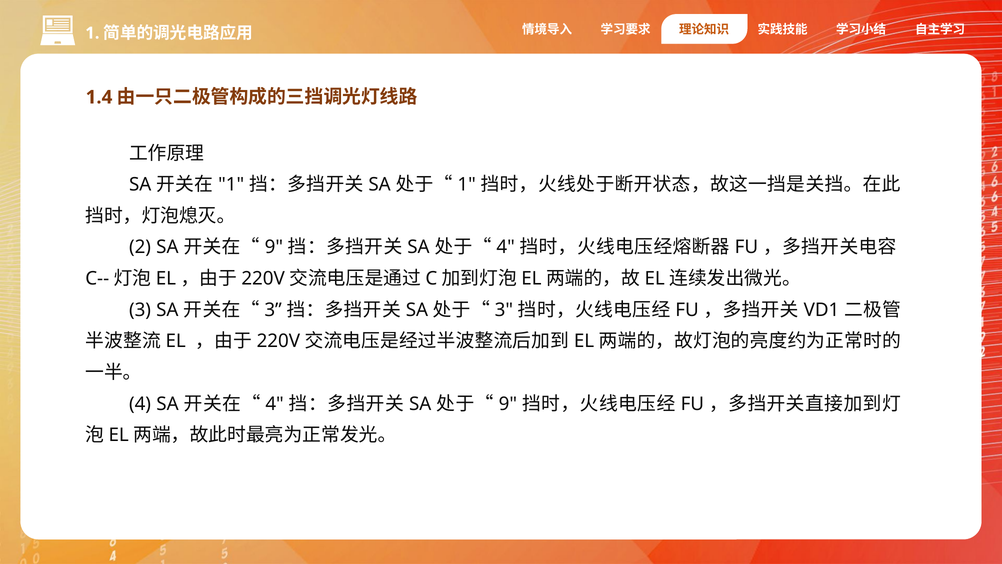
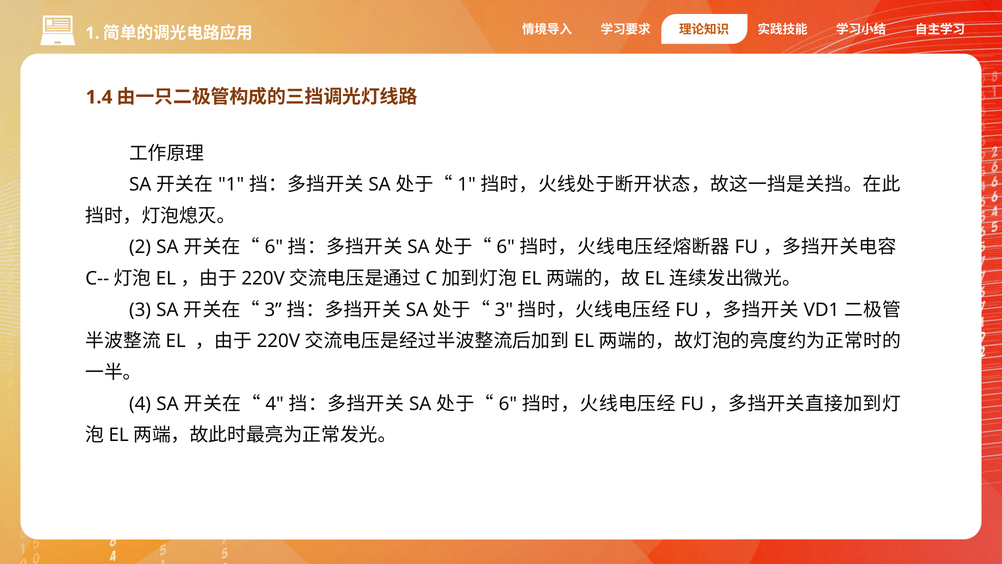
9: 9 -> 6 (274, 247)
4: 4 -> 6 (506, 247)
9: 9 -> 6 (508, 404)
